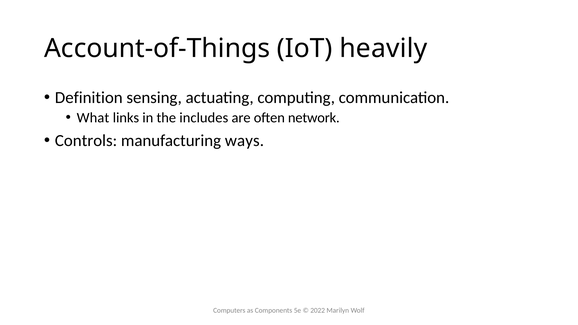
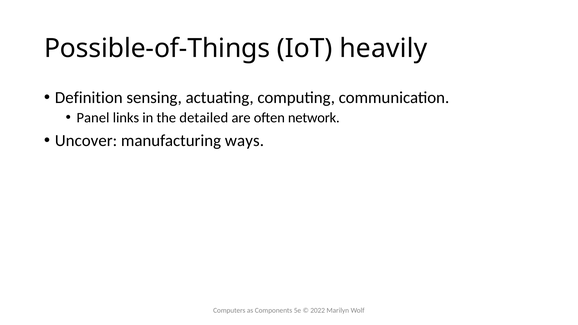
Account-of-Things: Account-of-Things -> Possible-of-Things (157, 49)
What: What -> Panel (93, 118)
includes: includes -> detailed (204, 118)
Controls: Controls -> Uncover (86, 141)
